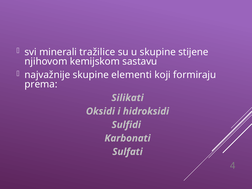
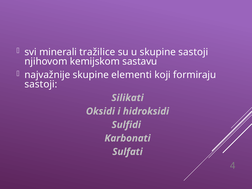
skupine stijene: stijene -> sastoji (193, 52)
prema: prema -> sastoji (41, 84)
